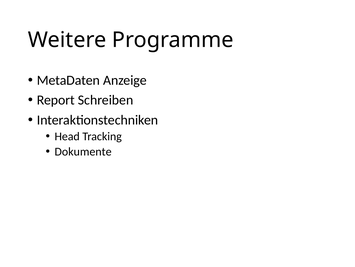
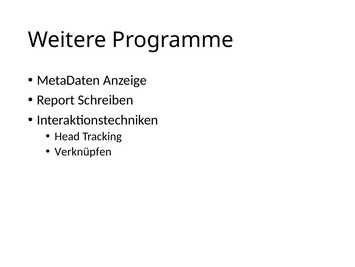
Dokumente: Dokumente -> Verknüpfen (83, 151)
